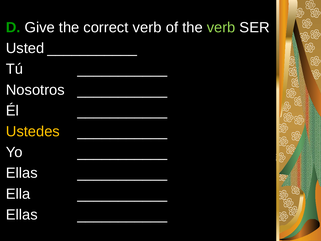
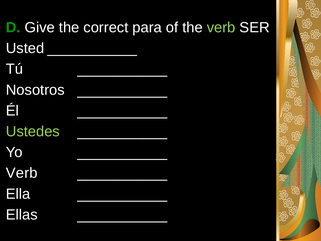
correct verb: verb -> para (147, 27)
Ustedes colour: yellow -> light green (33, 131)
Ellas: Ellas -> Verb (22, 173)
